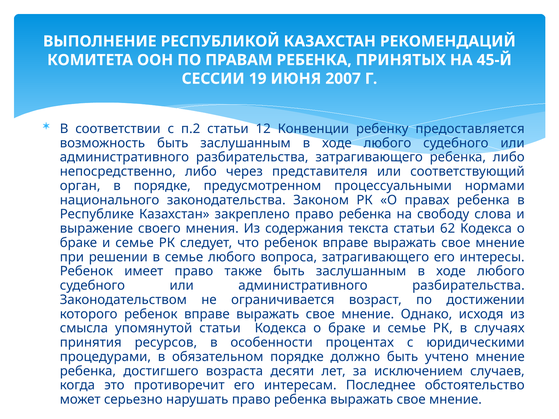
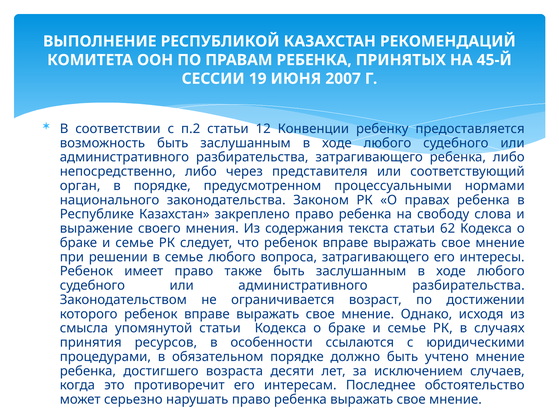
процентах: процентах -> ссылаются (360, 343)
